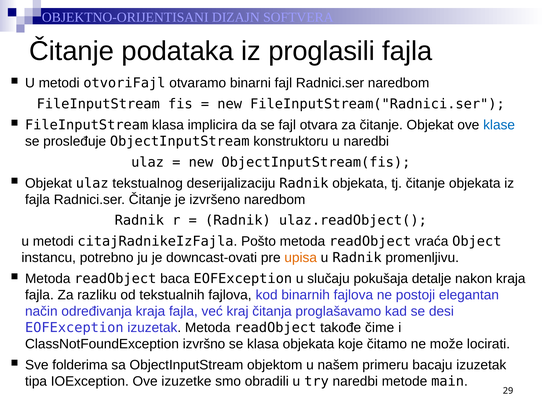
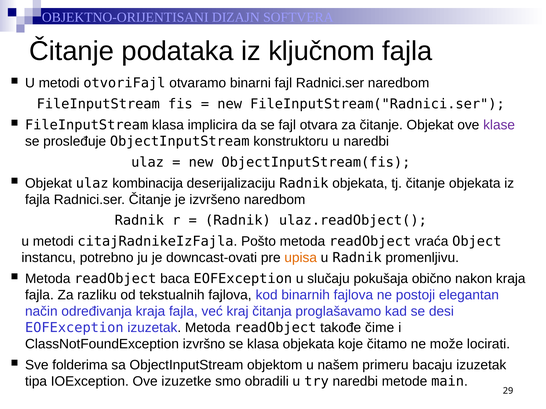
proglasili: proglasili -> ključnom (322, 51)
klase colour: blue -> purple (499, 125)
tekstualnog: tekstualnog -> kombinacija (148, 183)
detalje: detalje -> obično (432, 279)
